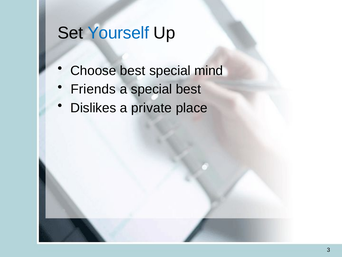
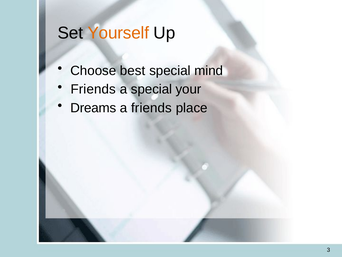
Yourself colour: blue -> orange (118, 33)
special best: best -> your (188, 89)
Dislikes: Dislikes -> Dreams (93, 108)
a private: private -> friends (151, 108)
